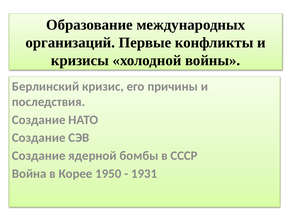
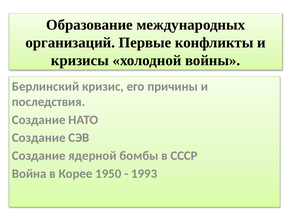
1931: 1931 -> 1993 (144, 174)
